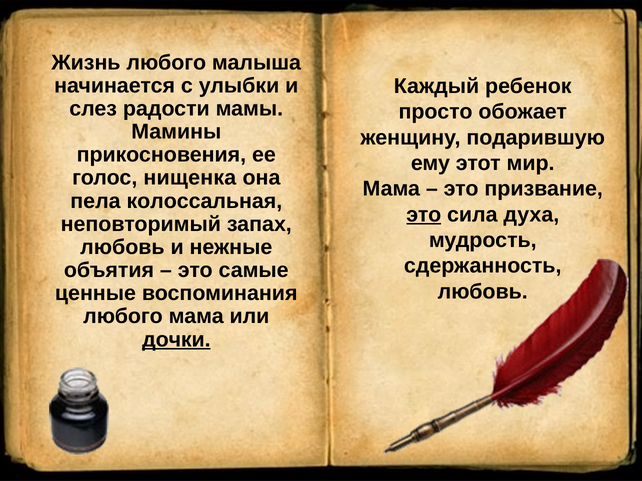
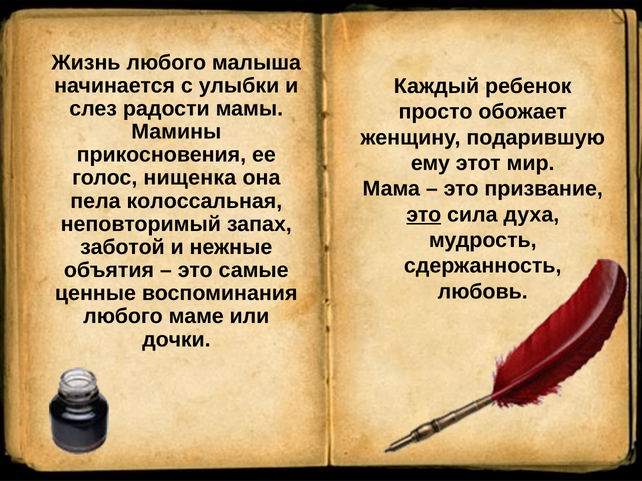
любовь: любовь -> заботой (122, 247)
любого мама: мама -> маме (196, 317)
дочки underline: present -> none (176, 340)
